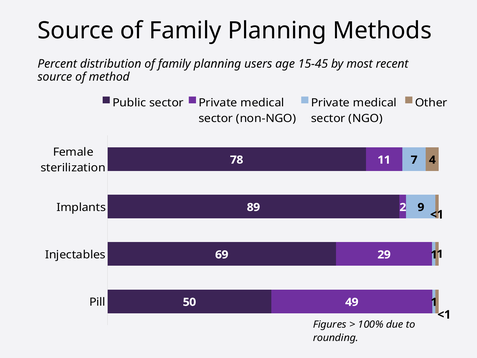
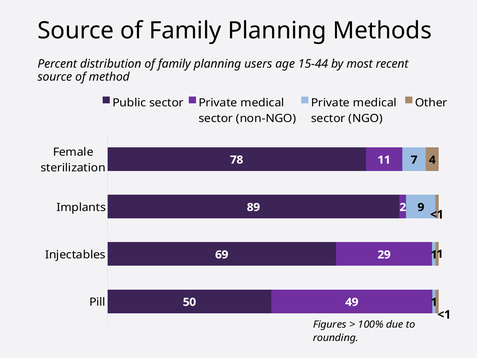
15-45: 15-45 -> 15-44 (313, 64)
